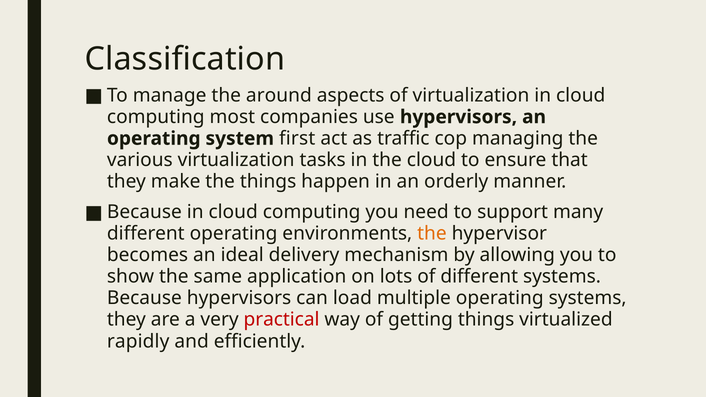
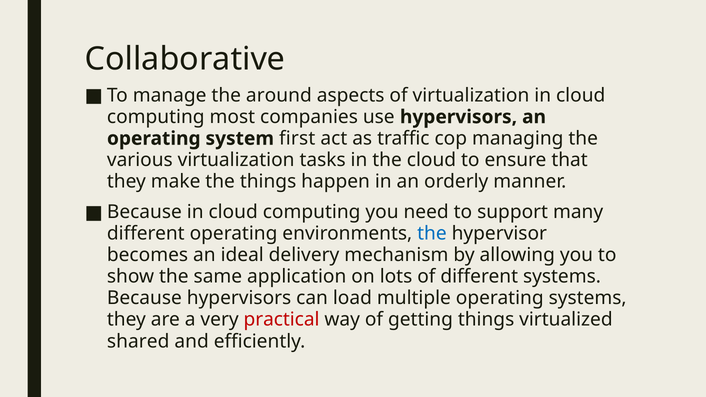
Classification: Classification -> Collaborative (185, 59)
the colour: orange -> blue (432, 234)
rapidly: rapidly -> shared (138, 341)
